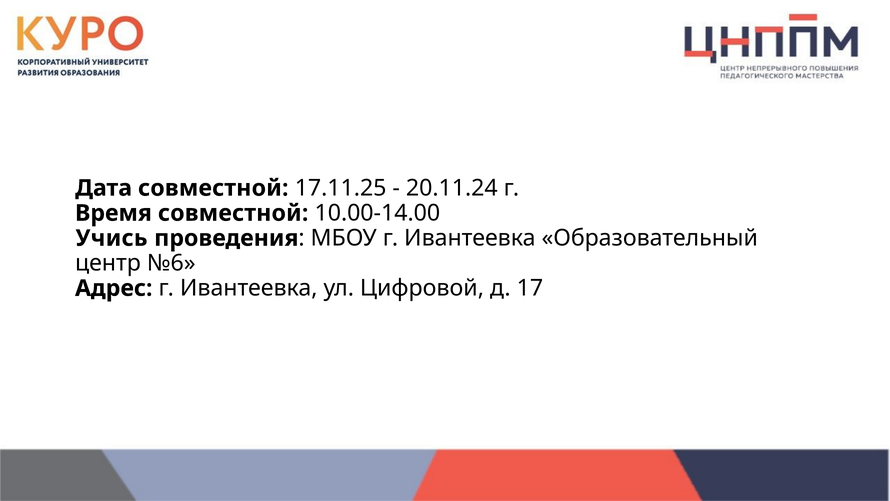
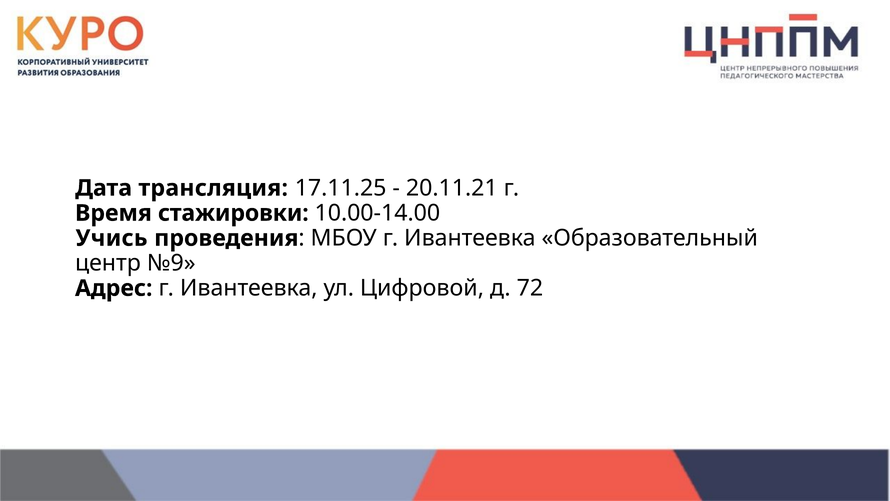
Дата совместной: совместной -> трансляция (213, 188)
20.11.24: 20.11.24 -> 20.11.21 (452, 188)
Время совместной: совместной -> стажировки (233, 213)
№6: №6 -> №9 (171, 263)
17: 17 -> 72 (530, 288)
